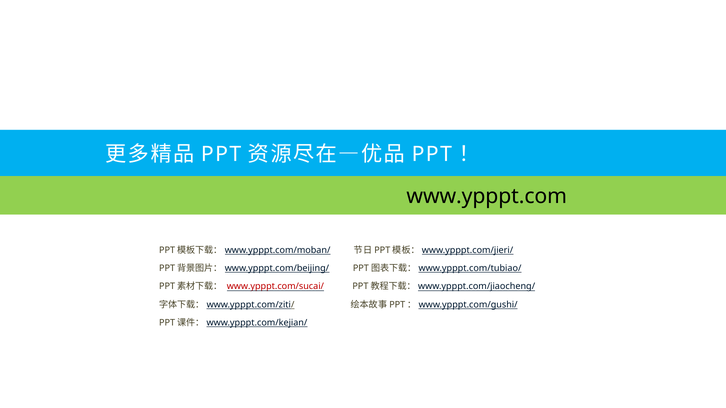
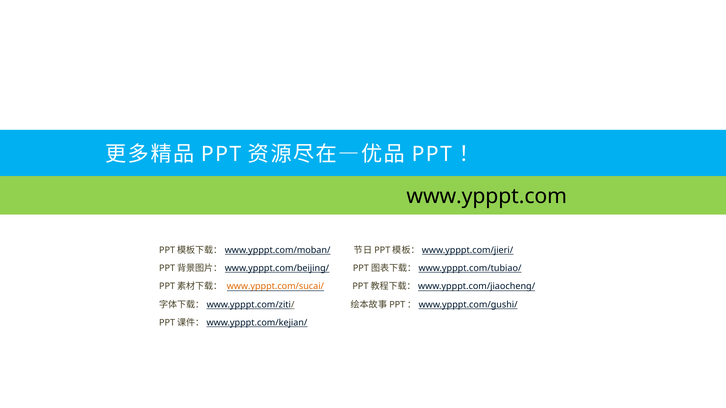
www.ypppt.com/sucai/ colour: red -> orange (275, 287)
